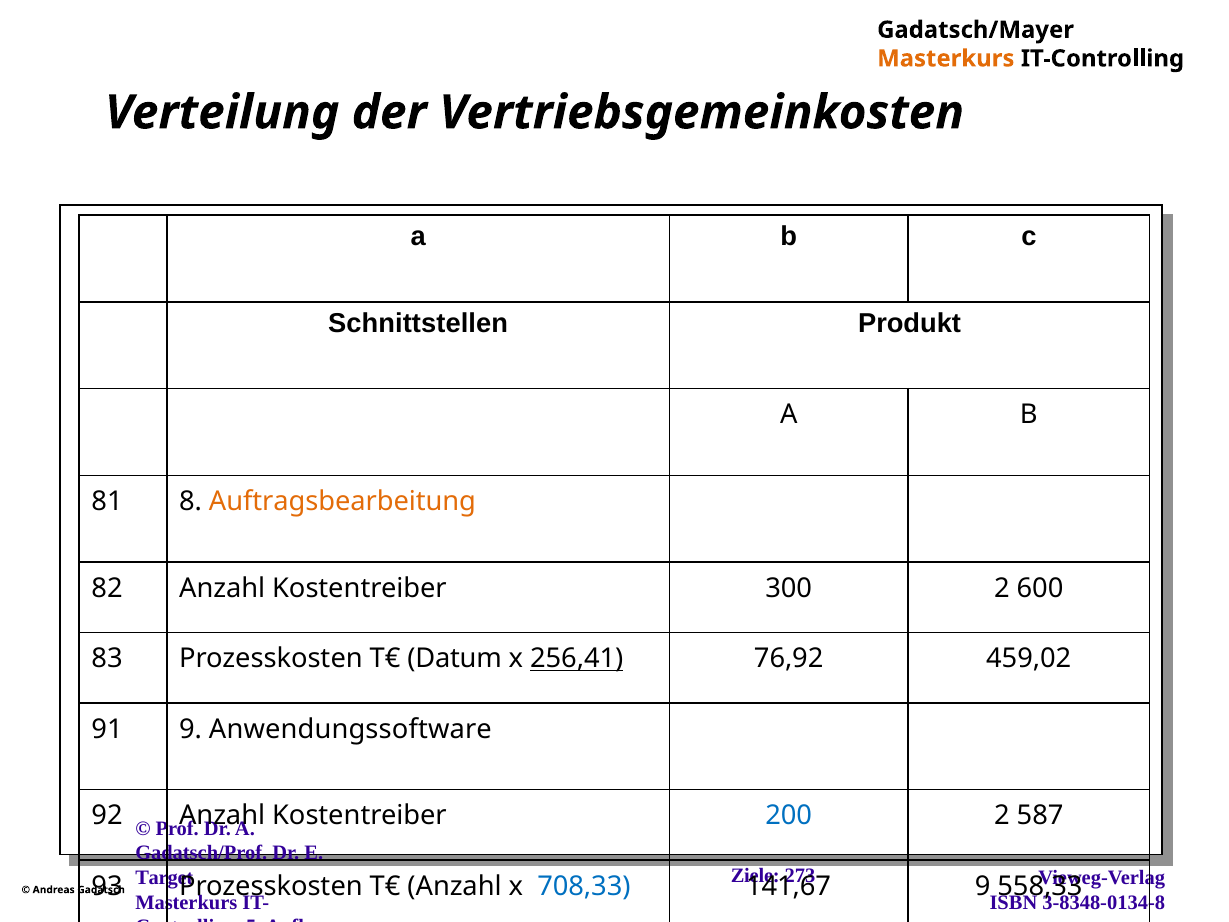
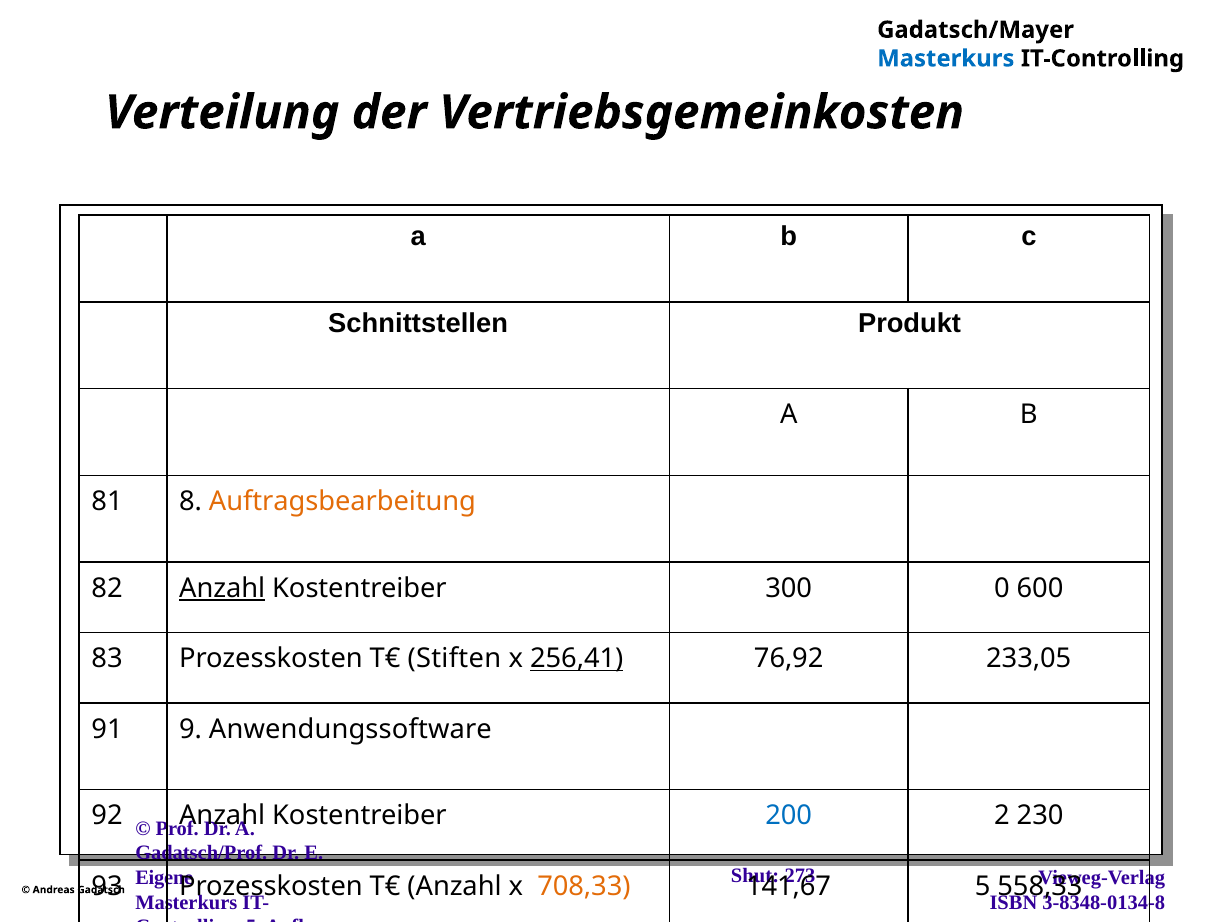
Masterkurs colour: orange -> blue (946, 59)
Anzahl underline: none -> present (222, 588)
300 2: 2 -> 0 (1002, 588)
Datum: Datum -> Stiften (454, 659)
459,02: 459,02 -> 233,05 (1029, 659)
587: 587 -> 230 (1040, 816)
Ziele: Ziele -> Shut (755, 876)
Target: Target -> Eigene (164, 878)
708,33 colour: blue -> orange (584, 886)
9: 9 -> 5 (983, 886)
